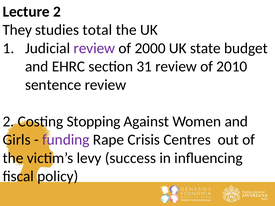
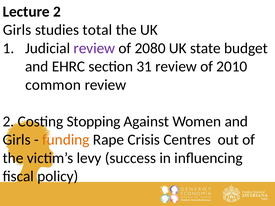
They: They -> Girls (17, 30)
2000: 2000 -> 2080 (150, 48)
sentence: sentence -> common (53, 85)
funding colour: purple -> orange (66, 140)
